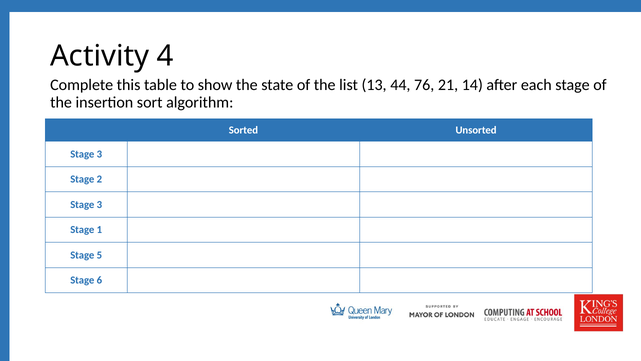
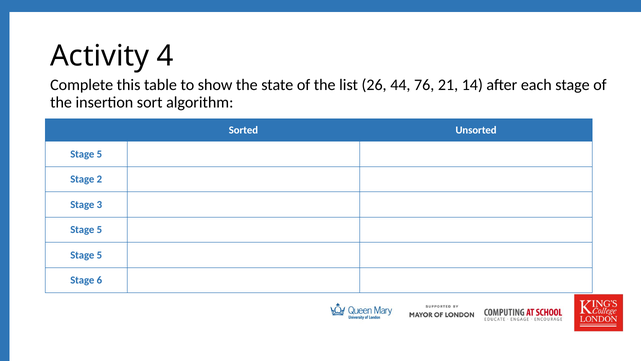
13: 13 -> 26 (374, 85)
3: 3 -> 5 (99, 154)
1: 1 -> 5 (99, 230)
